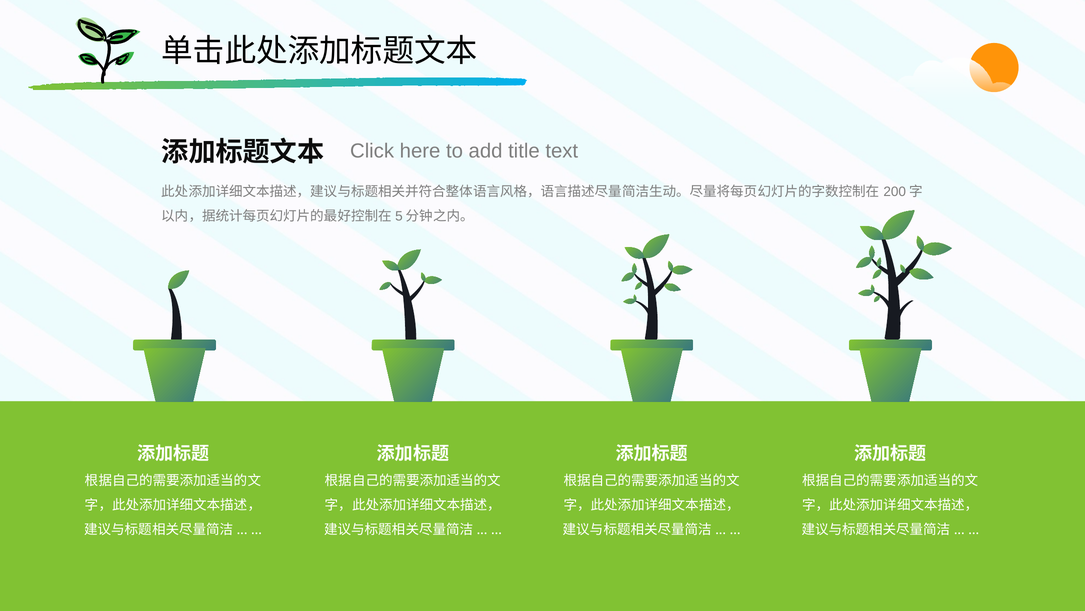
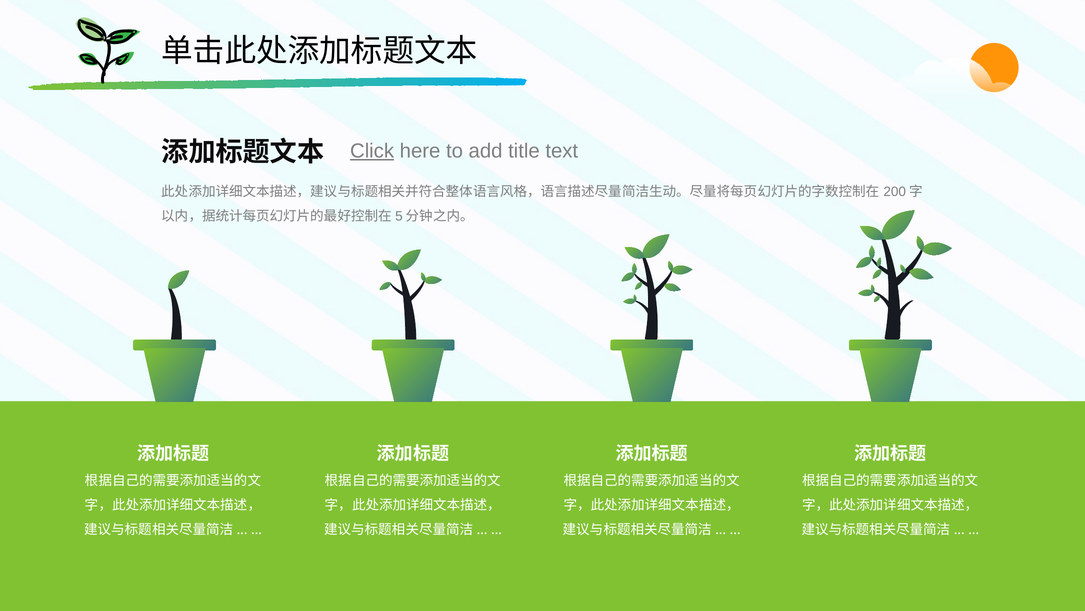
Click underline: none -> present (372, 151)
